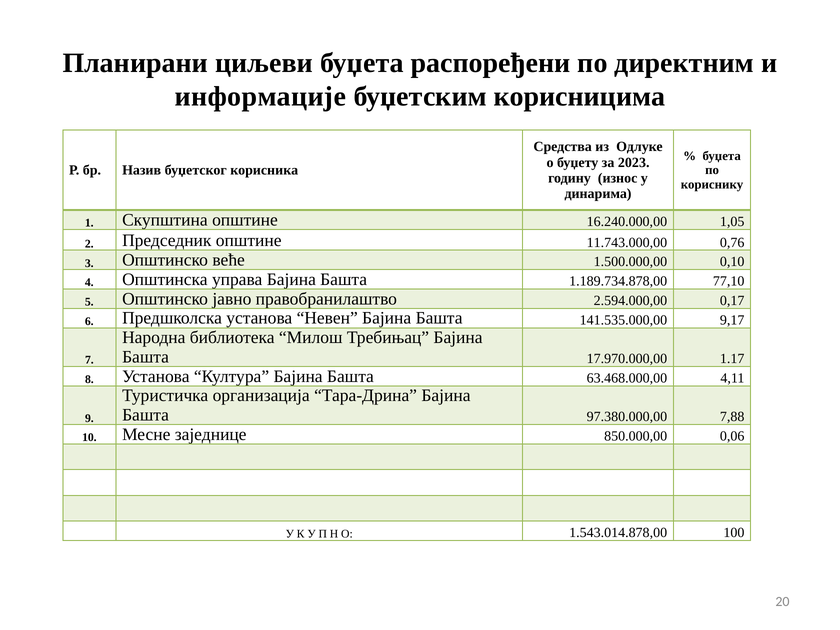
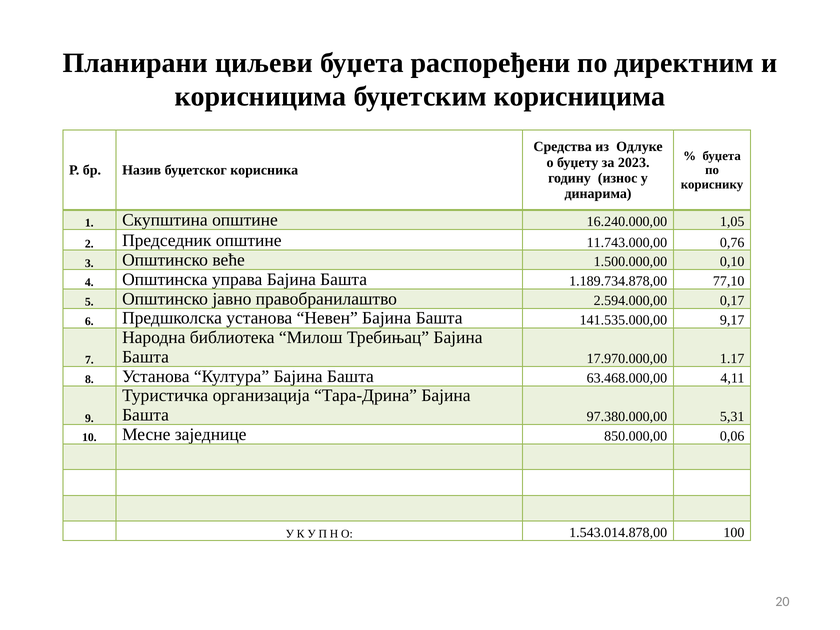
информације: информације -> корисницима (261, 96)
7,88: 7,88 -> 5,31 (732, 417)
